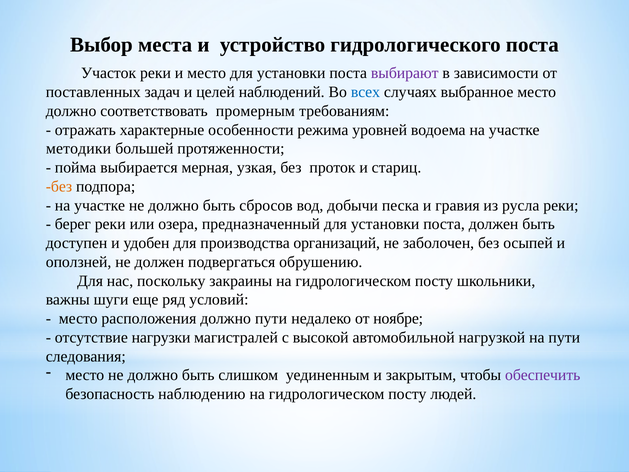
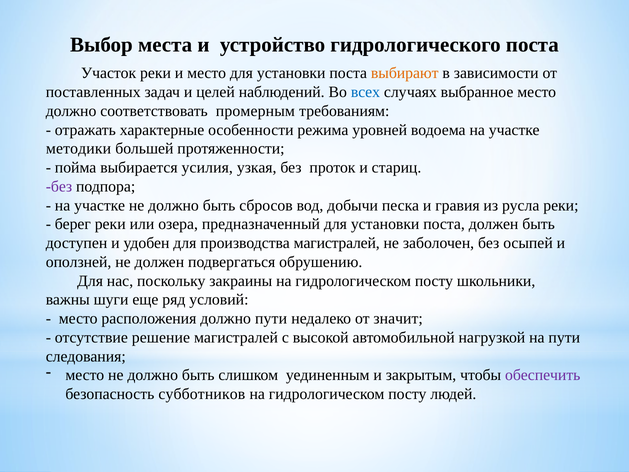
выбирают colour: purple -> orange (405, 73)
мерная: мерная -> усилия (207, 168)
без colour: orange -> purple (59, 186)
производства организаций: организаций -> магистралей (337, 243)
ноябре: ноябре -> значит (398, 318)
нагрузки: нагрузки -> решение (161, 337)
наблюдению: наблюдению -> субботников (202, 394)
